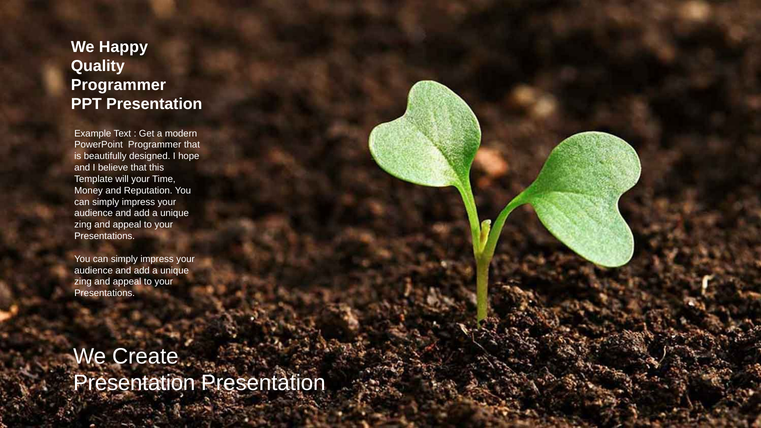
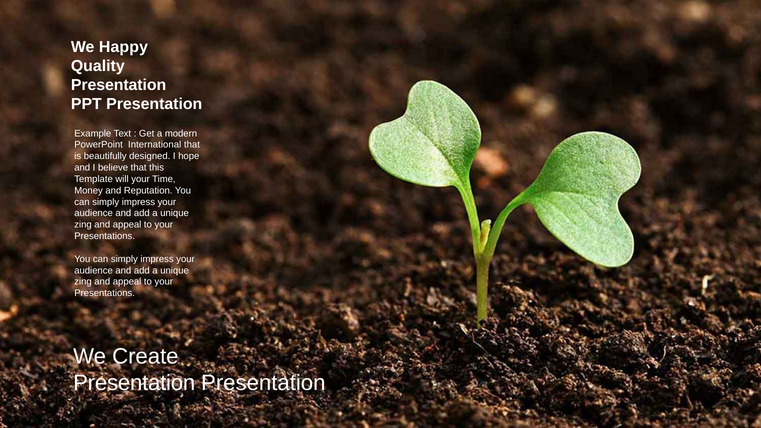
Programmer: Programmer -> Presentation (119, 85)
PowerPoint Programmer: Programmer -> International (155, 145)
